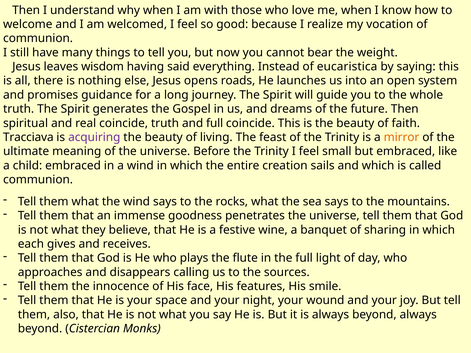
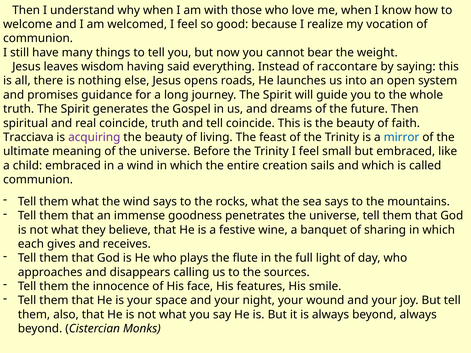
eucaristica: eucaristica -> raccontare (347, 67)
and full: full -> tell (215, 123)
mirror colour: orange -> blue (402, 137)
